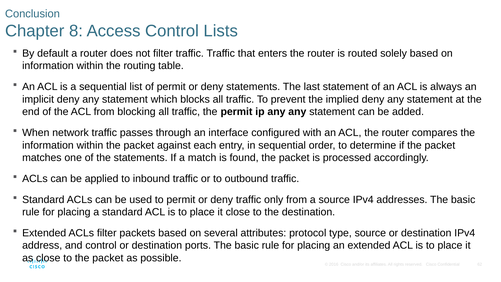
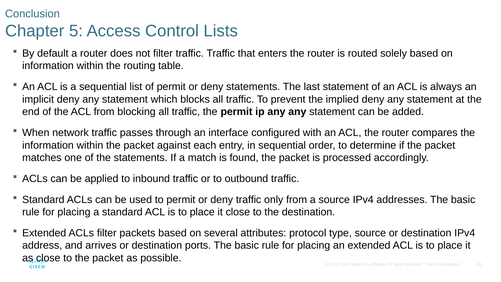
8: 8 -> 5 (76, 31)
and control: control -> arrives (101, 245)
